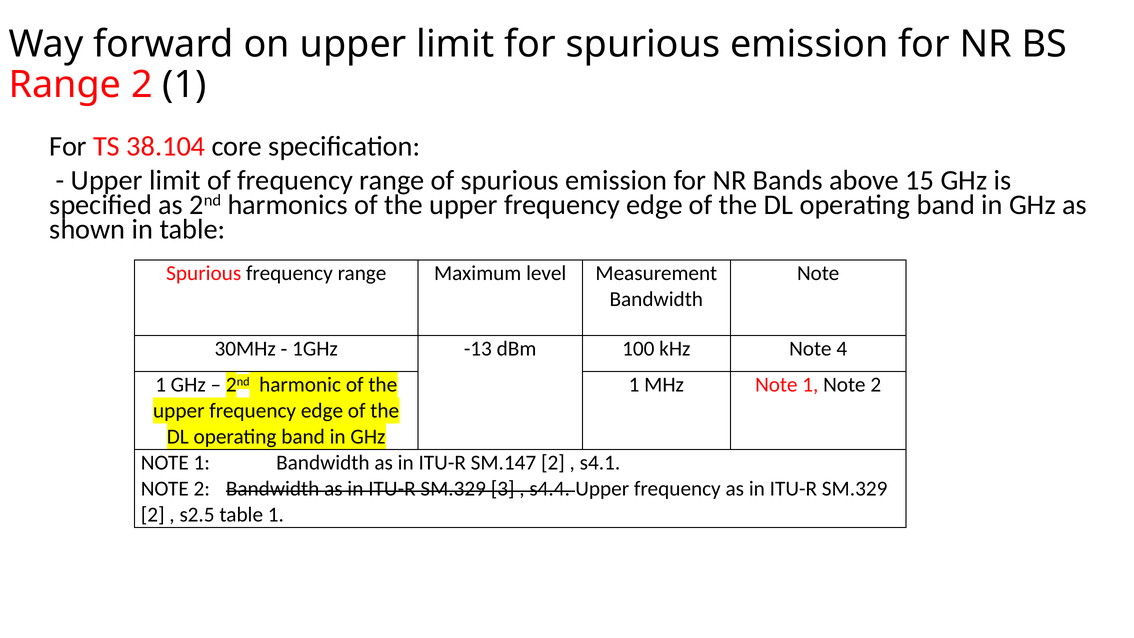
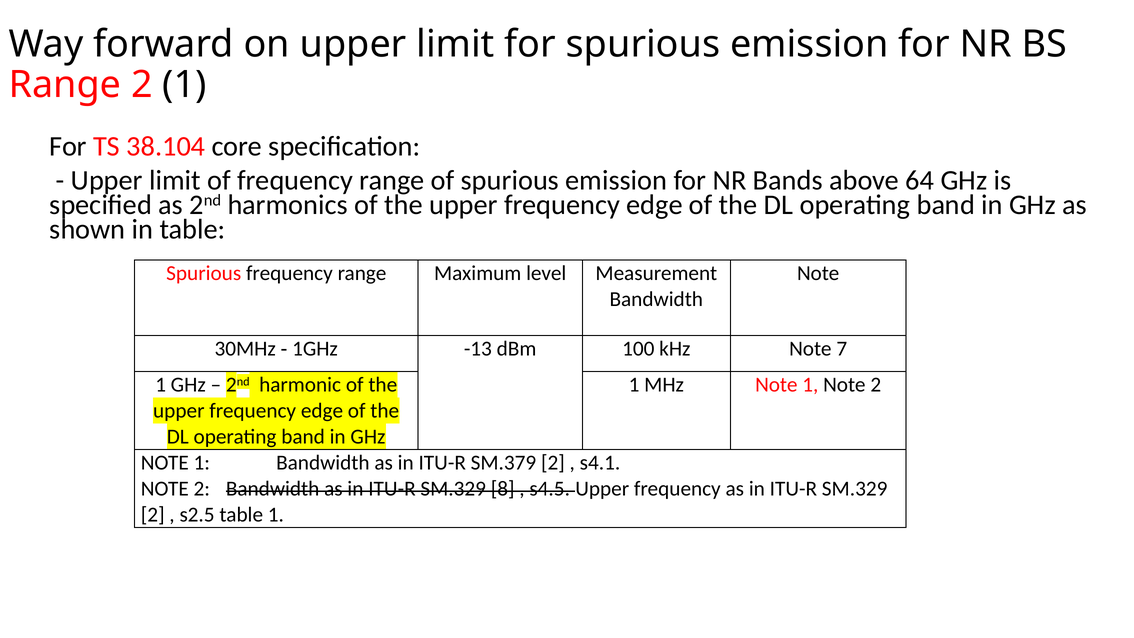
15: 15 -> 64 (920, 180)
4: 4 -> 7 (842, 348)
SM.147: SM.147 -> SM.379 (503, 463)
3: 3 -> 8 (503, 489)
s4.4: s4.4 -> s4.5 (550, 489)
